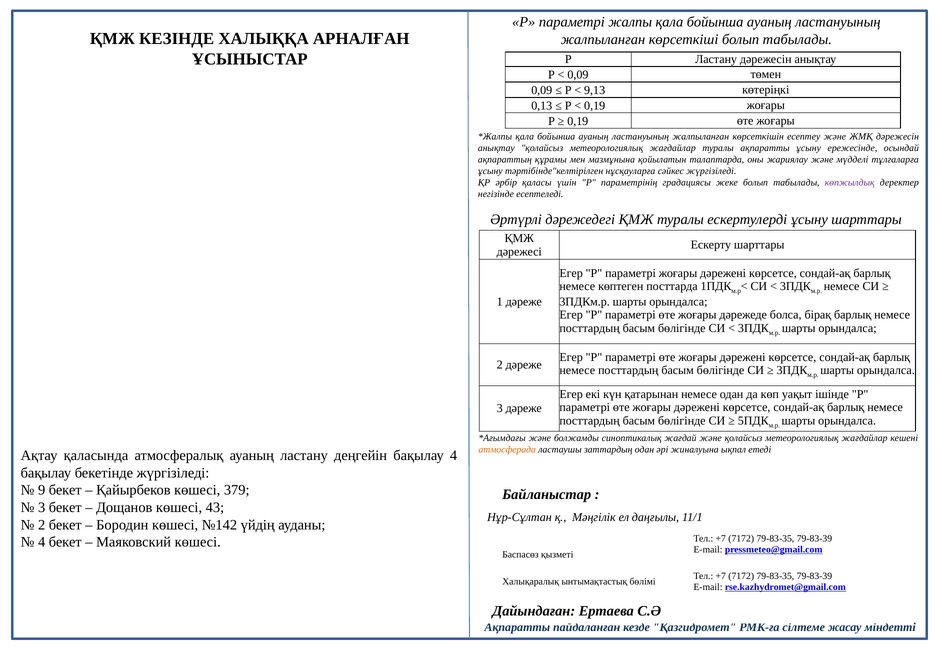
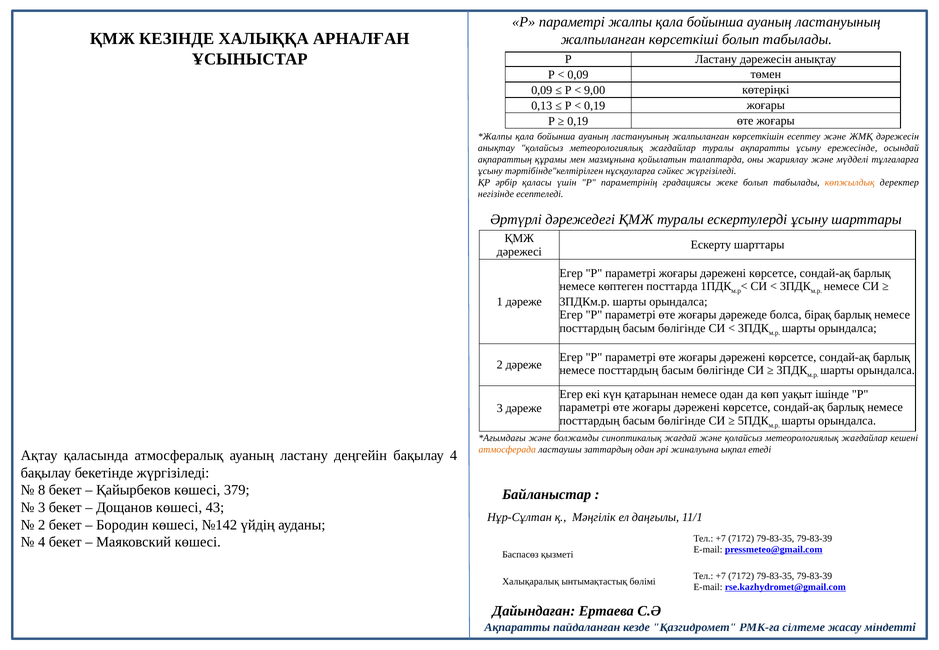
9,13: 9,13 -> 9,00 (595, 90)
көпжылдық colour: purple -> orange (850, 183)
9: 9 -> 8 (42, 490)
